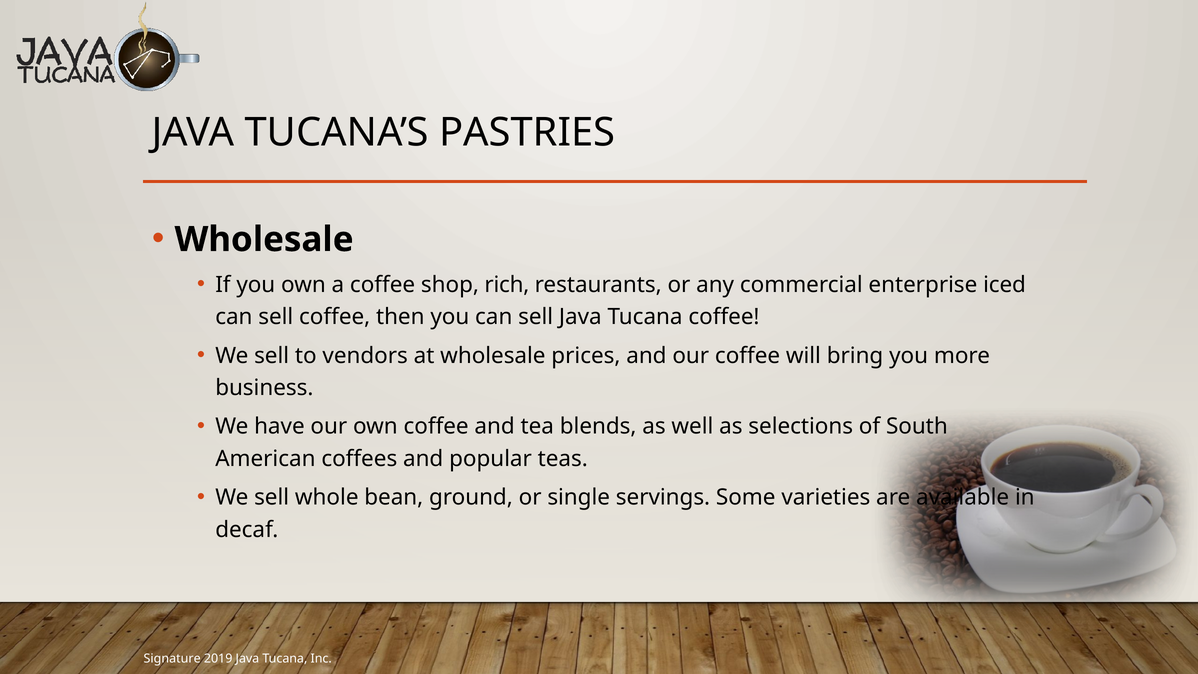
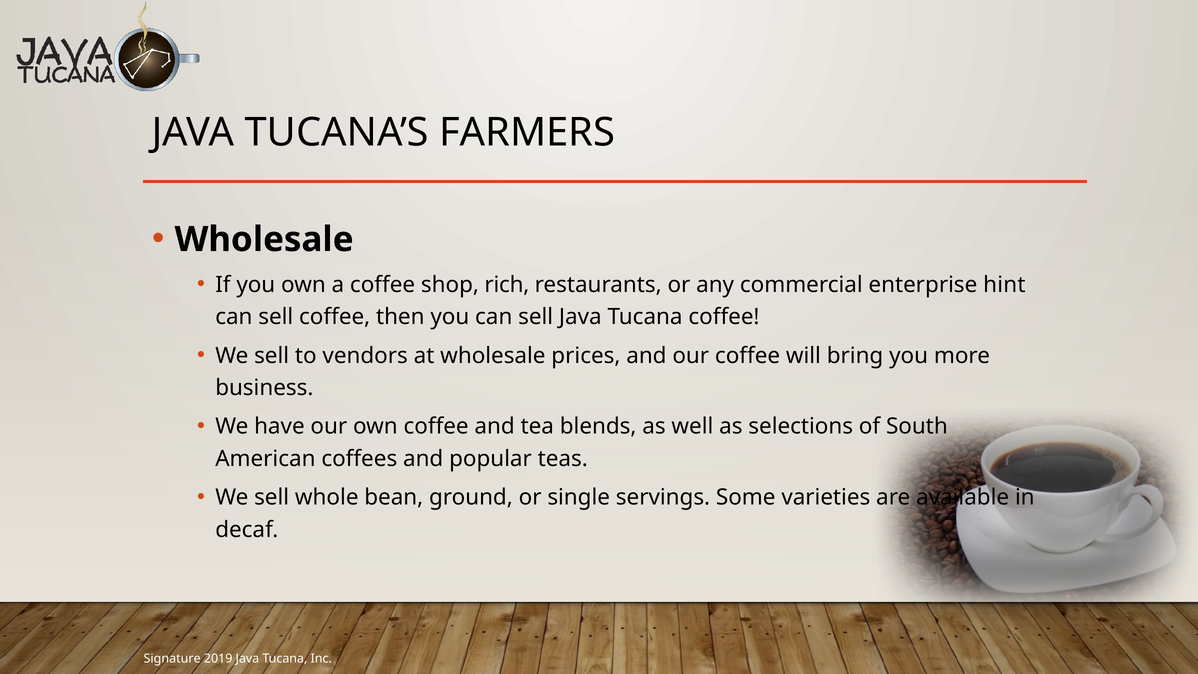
PASTRIES: PASTRIES -> FARMERS (527, 133)
iced: iced -> hint (1004, 285)
